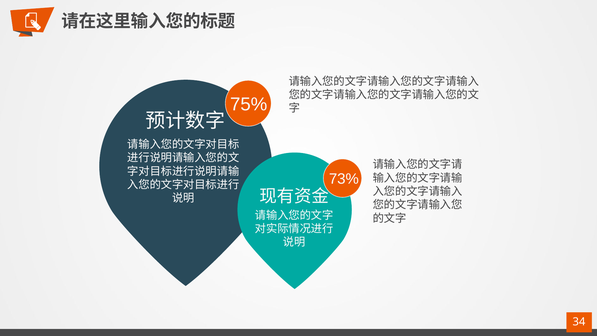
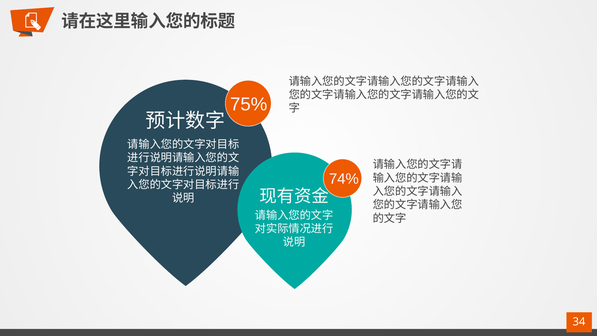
73%: 73% -> 74% (344, 179)
